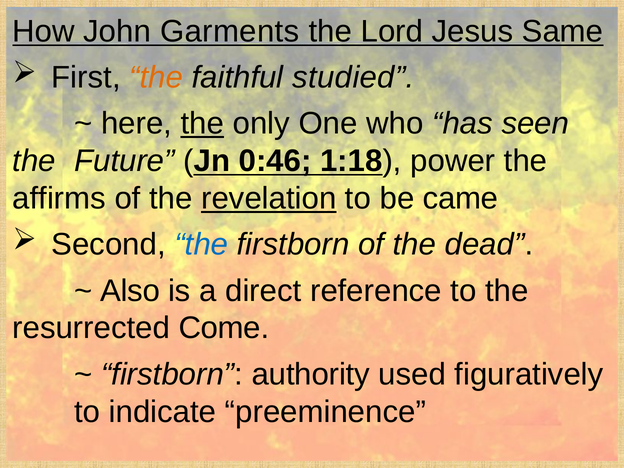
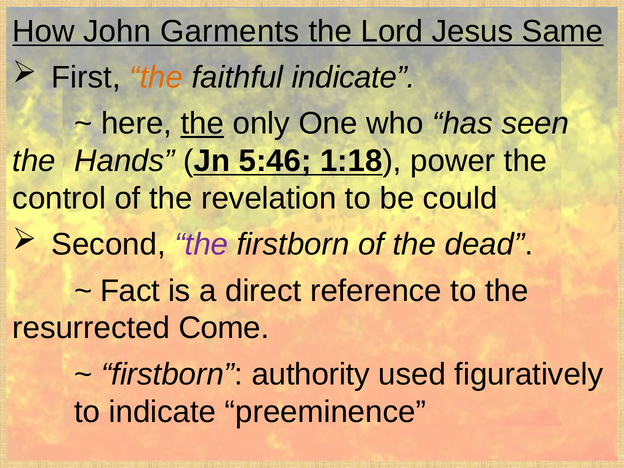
faithful studied: studied -> indicate (354, 78)
Future: Future -> Hands (124, 161)
0:46: 0:46 -> 5:46 (275, 161)
affirms: affirms -> control (59, 199)
revelation underline: present -> none (269, 199)
came: came -> could (460, 199)
the colour: blue -> purple (201, 245)
Also: Also -> Fact (130, 291)
